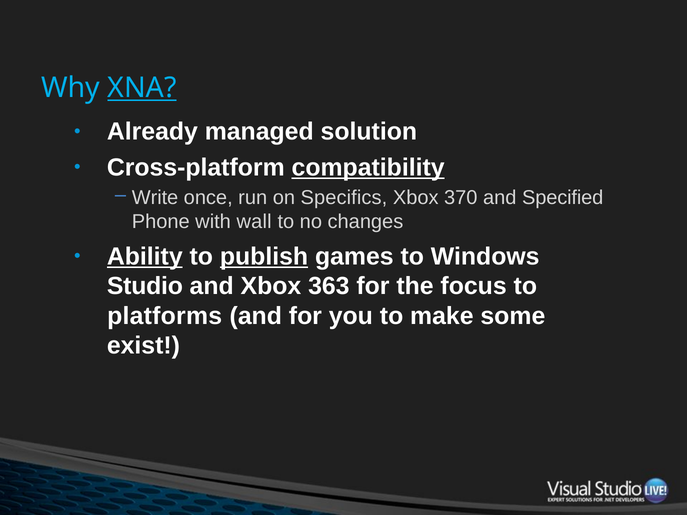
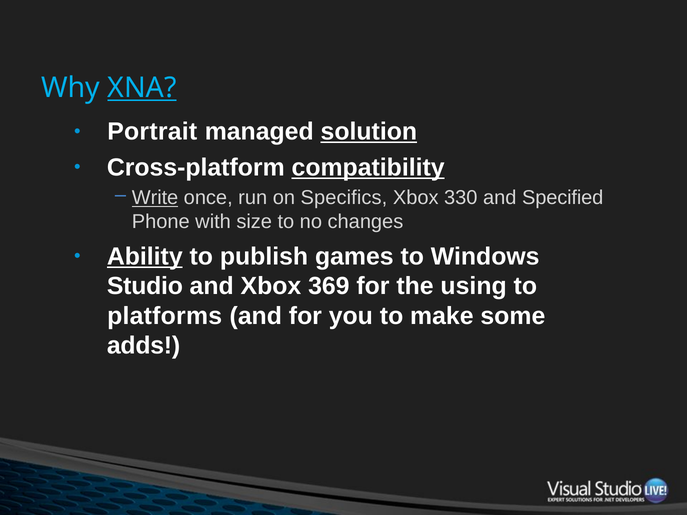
Already: Already -> Portrait (152, 132)
solution underline: none -> present (369, 132)
Write underline: none -> present (155, 198)
370: 370 -> 330 (461, 198)
wall: wall -> size (254, 222)
publish underline: present -> none (264, 257)
363: 363 -> 369 (329, 286)
focus: focus -> using (474, 286)
exist: exist -> adds (144, 346)
